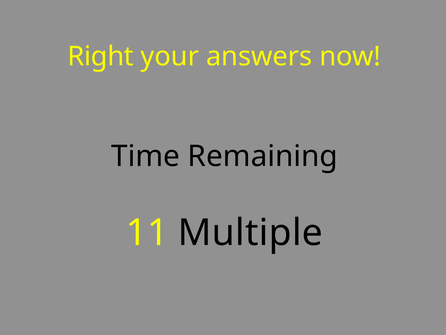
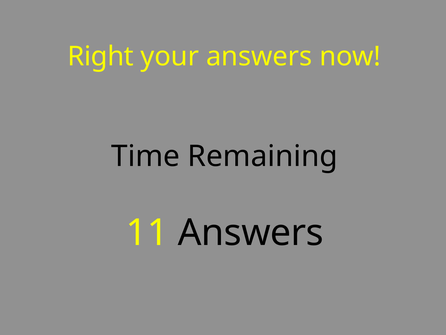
11 Multiple: Multiple -> Answers (251, 233)
